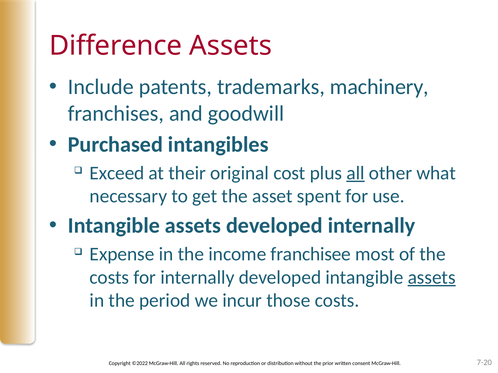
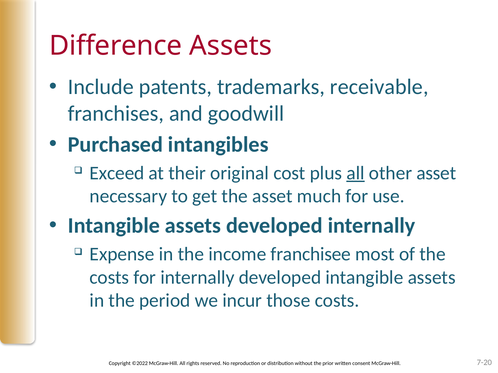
machinery: machinery -> receivable (379, 87)
other what: what -> asset (436, 173)
spent: spent -> much (319, 196)
assets underline: present -> none (432, 278)
